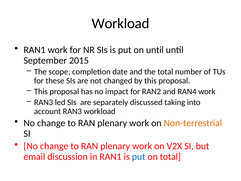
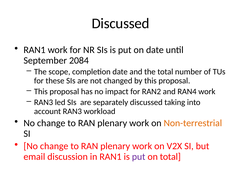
Workload: Workload -> Discussed (121, 23)
on until: until -> date (155, 50)
2015: 2015 -> 2084 (79, 60)
put colour: blue -> purple (139, 156)
